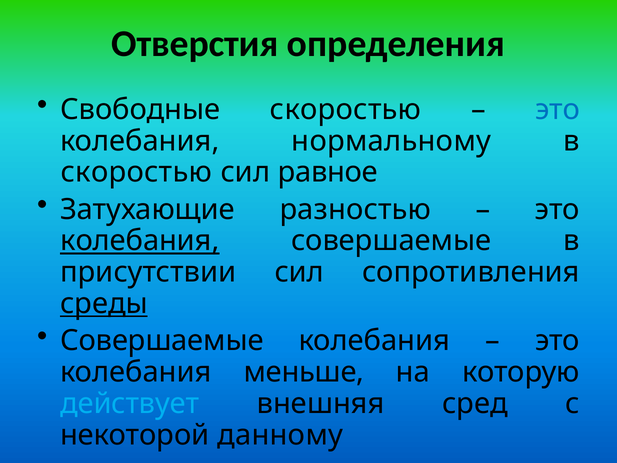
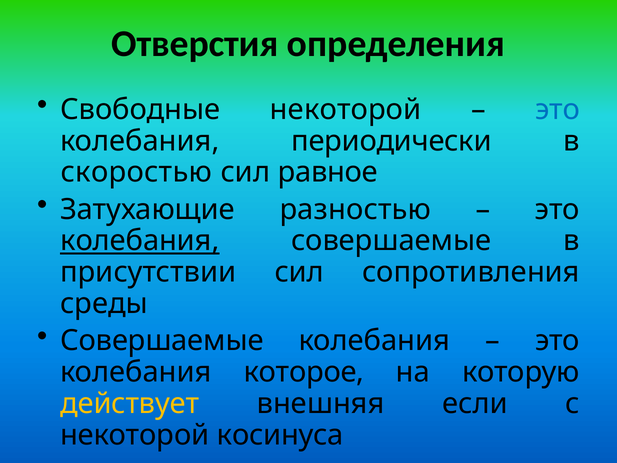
Свободные скоростью: скоростью -> некоторой (346, 109)
нормальному: нормальному -> периодически (391, 141)
среды underline: present -> none (104, 304)
меньше: меньше -> которое (304, 372)
действует colour: light blue -> yellow (130, 404)
сред: сред -> если (475, 404)
данному: данному -> косинуса (280, 435)
